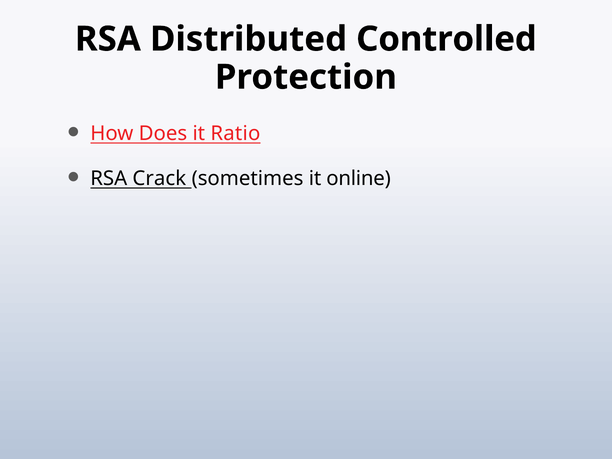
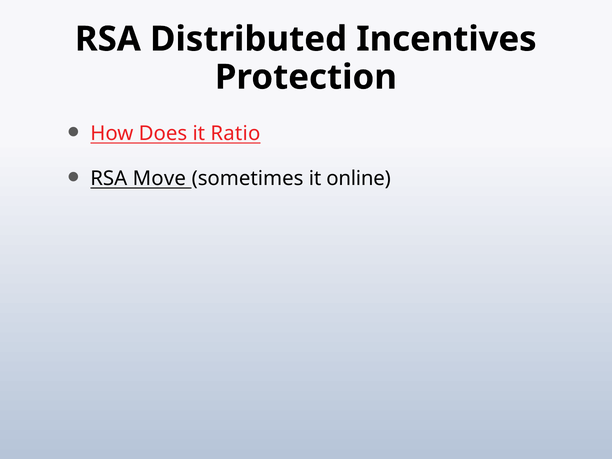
Controlled: Controlled -> Incentives (446, 39)
Crack: Crack -> Move (159, 179)
